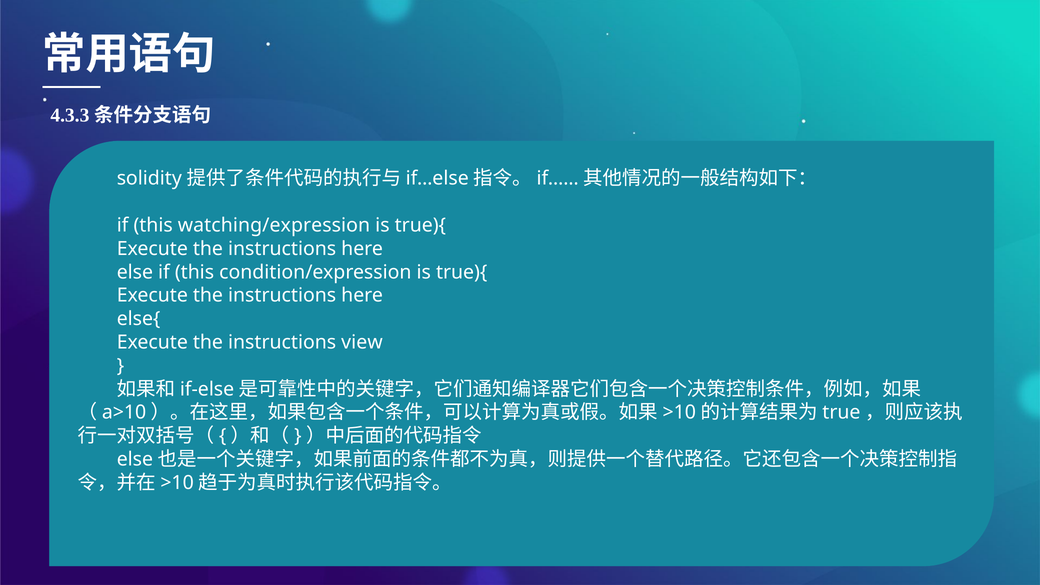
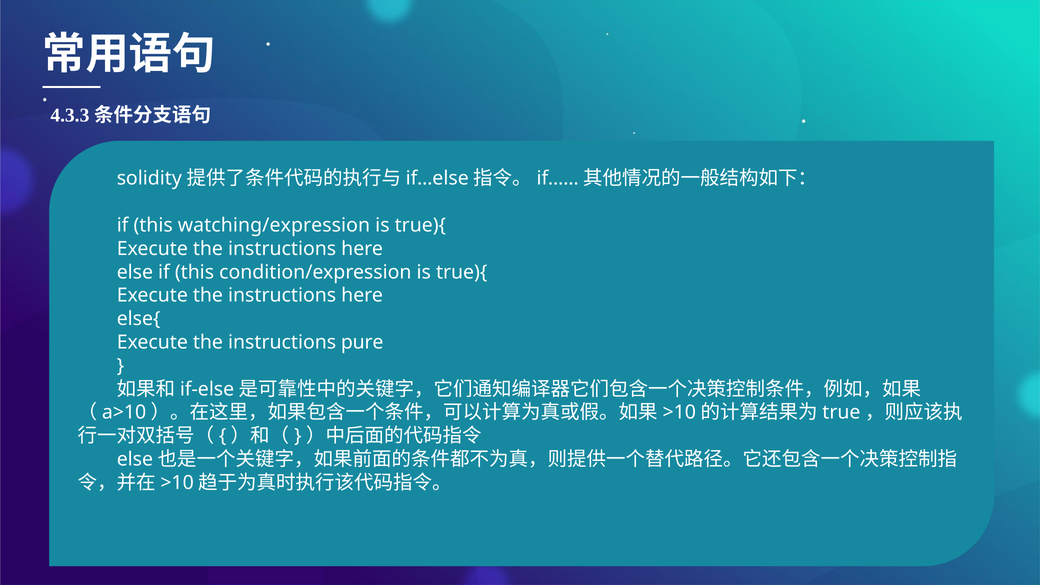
view: view -> pure (362, 342)
